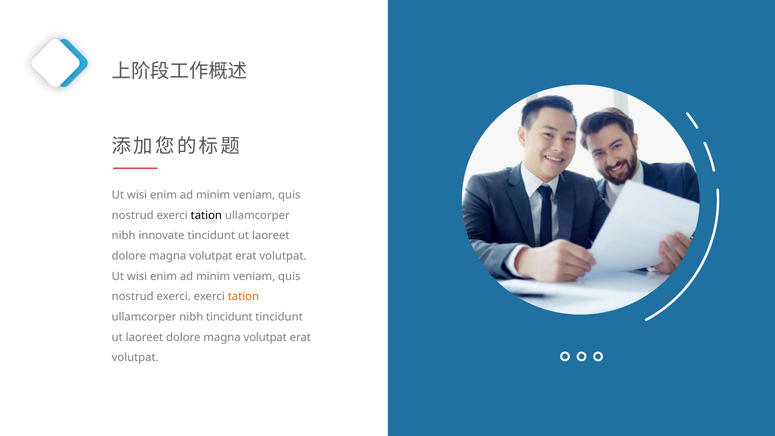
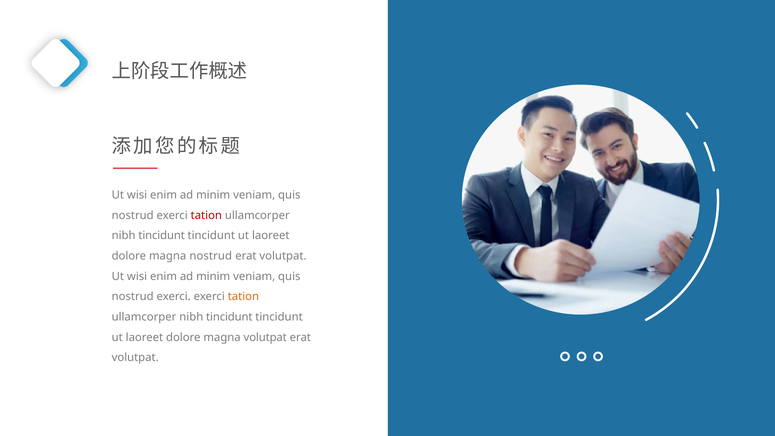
tation colour: black -> red (206, 215)
innovate: innovate -> tincidunt (162, 236)
volutpat: volutpat -> nostrud (211, 256)
